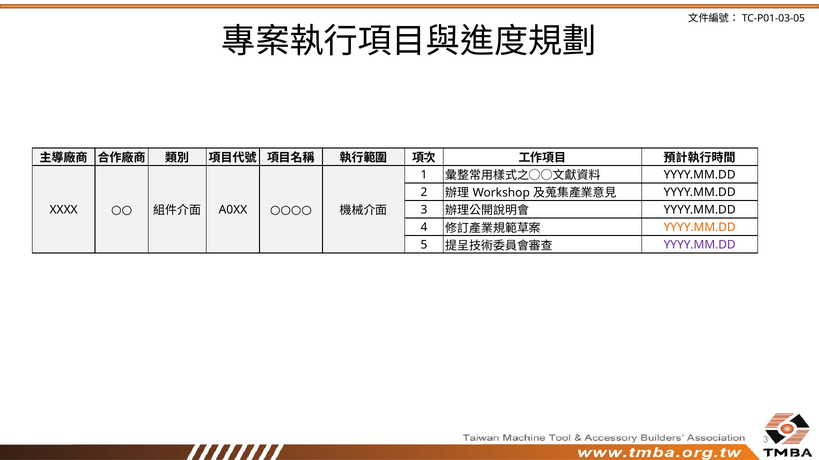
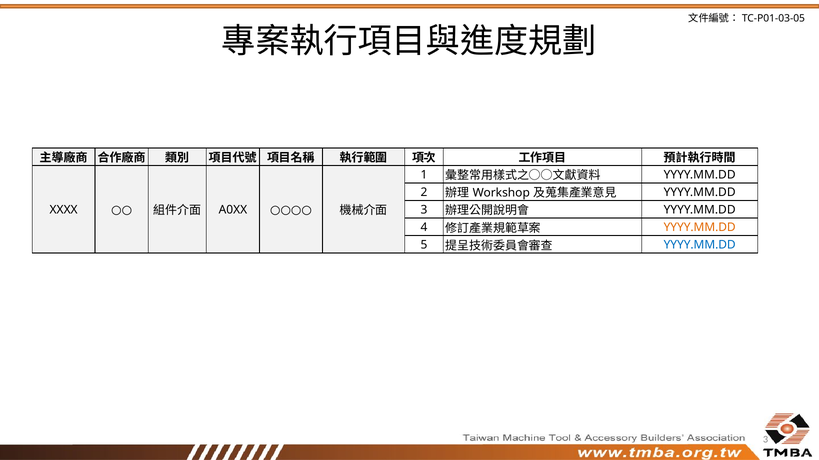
YYYY.MM.DD colour: purple -> blue (700, 245)
